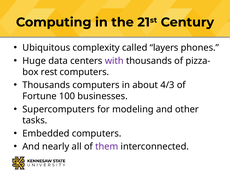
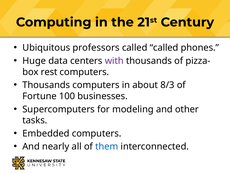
complexity: complexity -> professors (96, 48)
called layers: layers -> called (164, 48)
4/3: 4/3 -> 8/3 (167, 85)
them colour: purple -> blue (107, 146)
